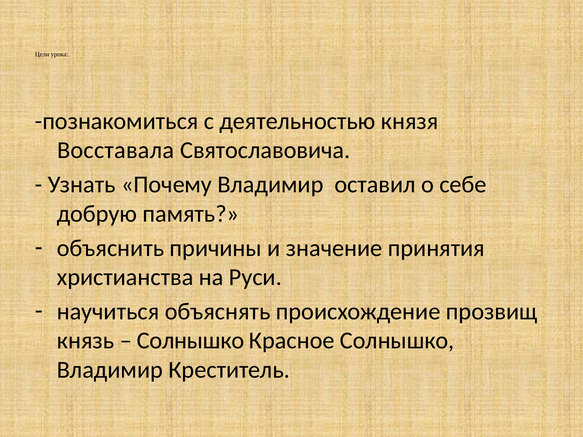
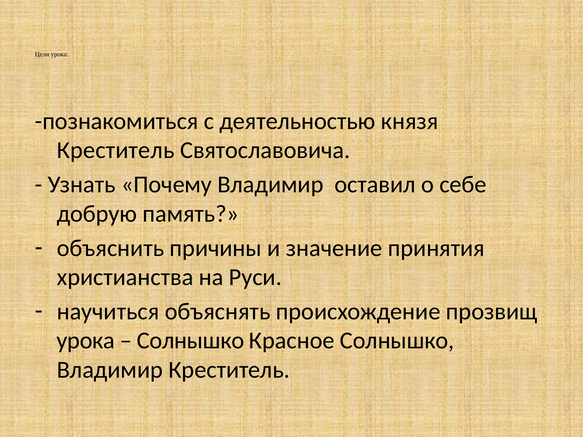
Восставала: Восставала -> Креститель (116, 150)
князь: князь -> урока (86, 341)
